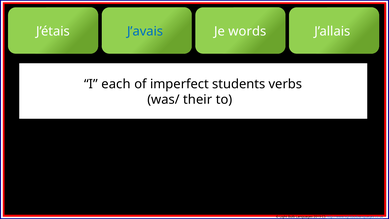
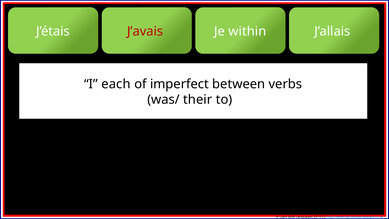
J’avais colour: blue -> red (145, 31)
words: words -> within (247, 31)
students: students -> between (239, 84)
